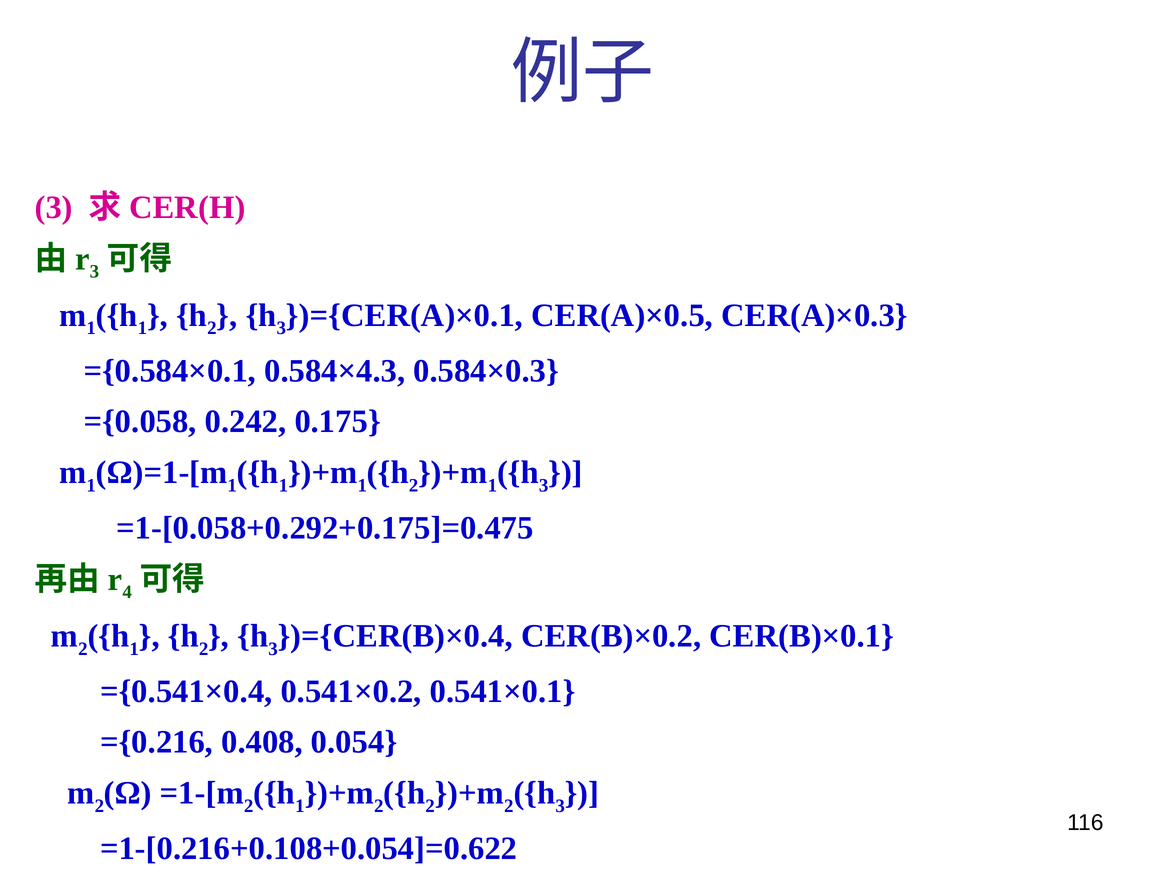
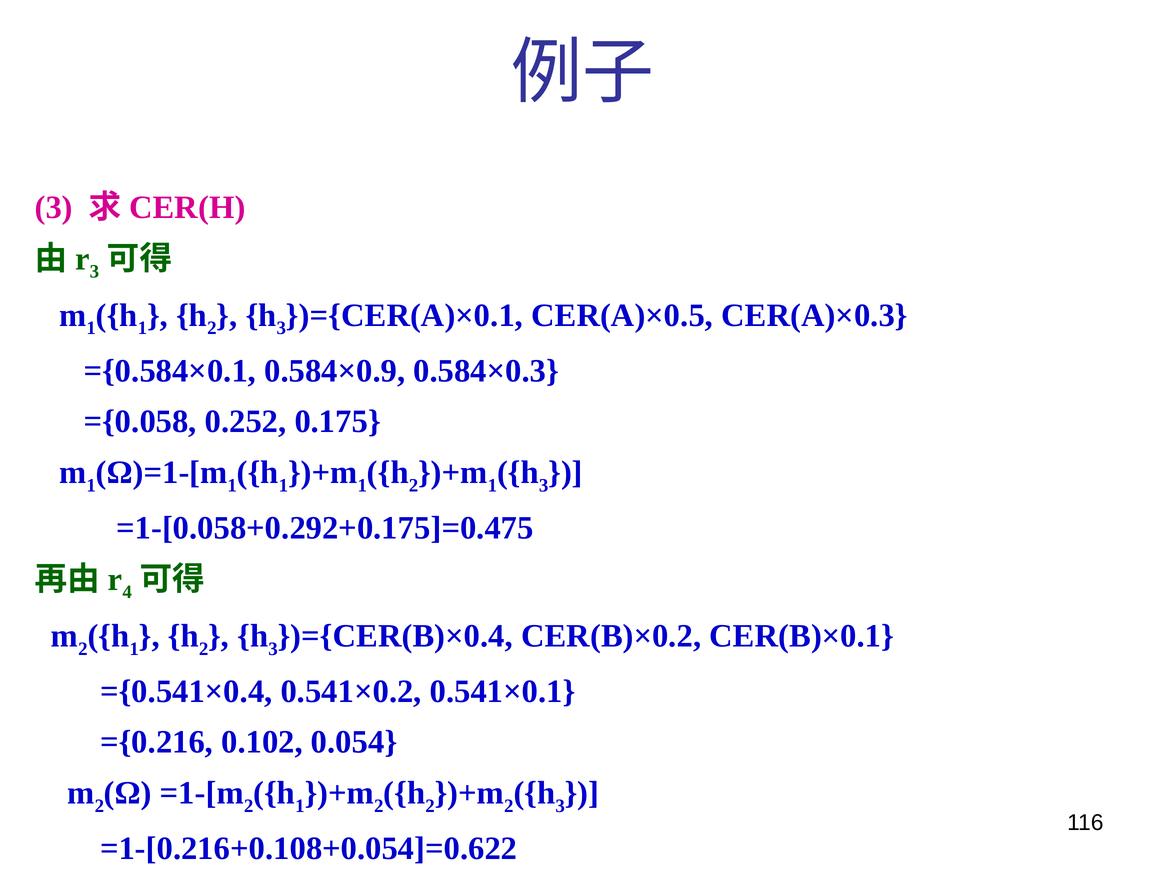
0.584×4.3: 0.584×4.3 -> 0.584×0.9 (335, 371)
0.242: 0.242 -> 0.252 (246, 422)
0.408: 0.408 -> 0.102 (262, 742)
